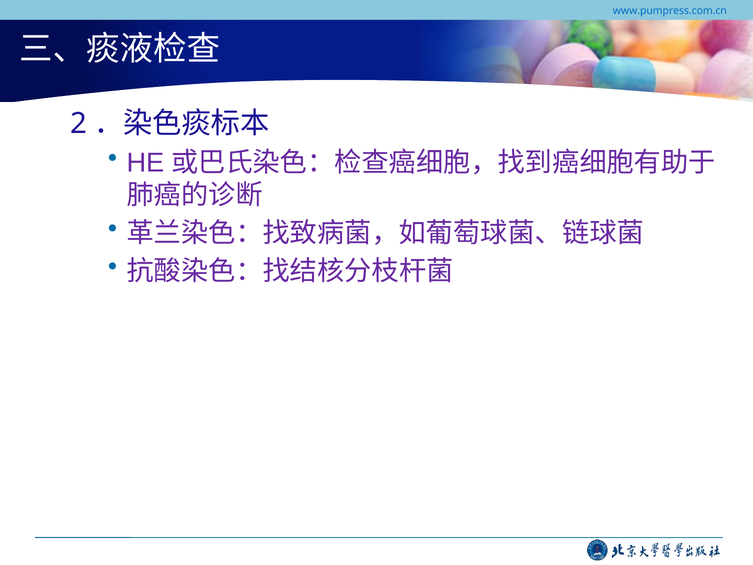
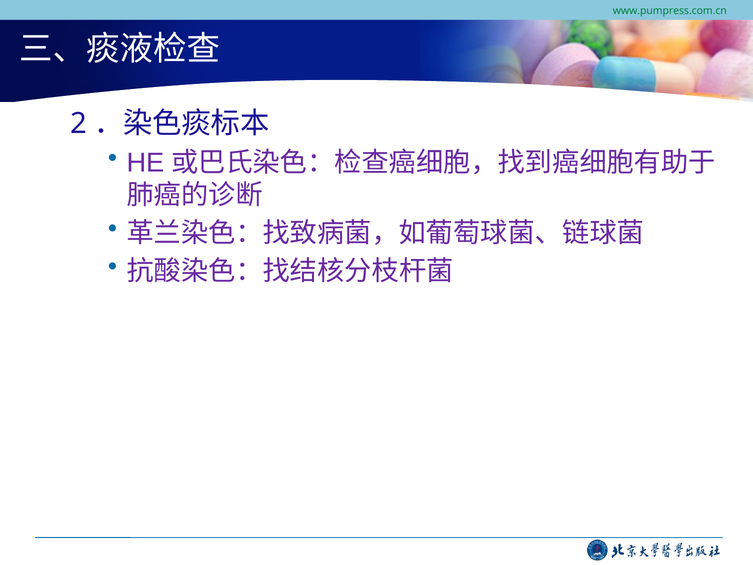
www.pumpress.com.cn colour: blue -> green (670, 11)
